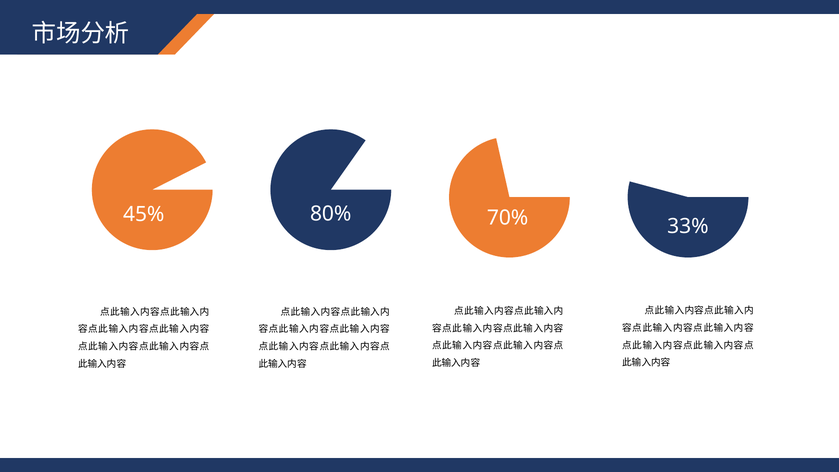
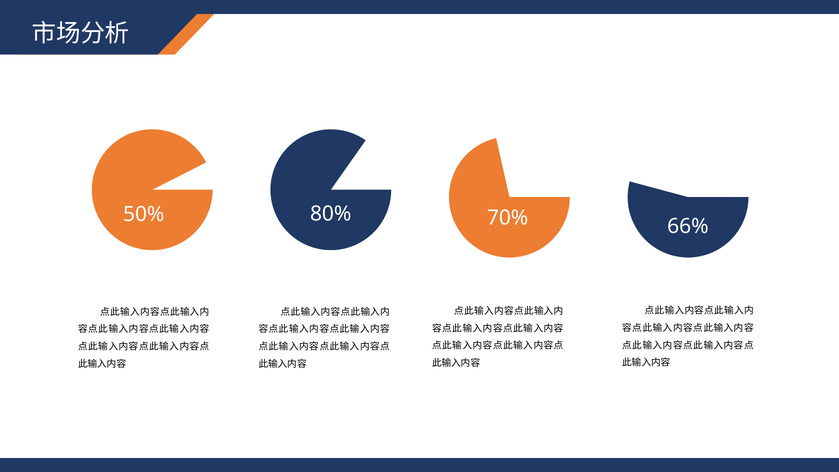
45%: 45% -> 50% (144, 214)
33%: 33% -> 66% (688, 227)
